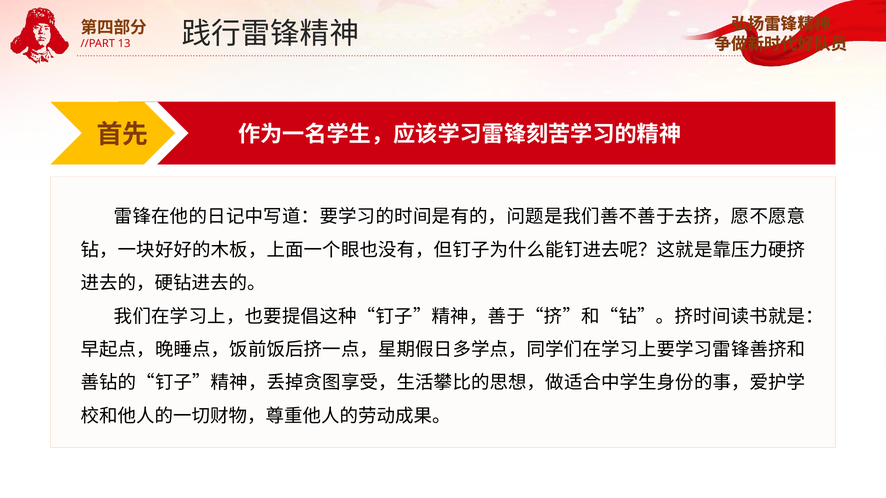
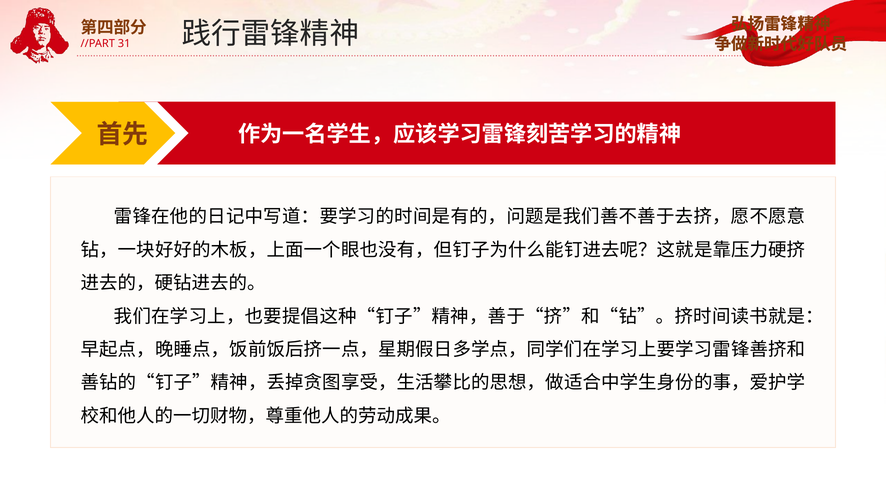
13: 13 -> 31 (124, 44)
